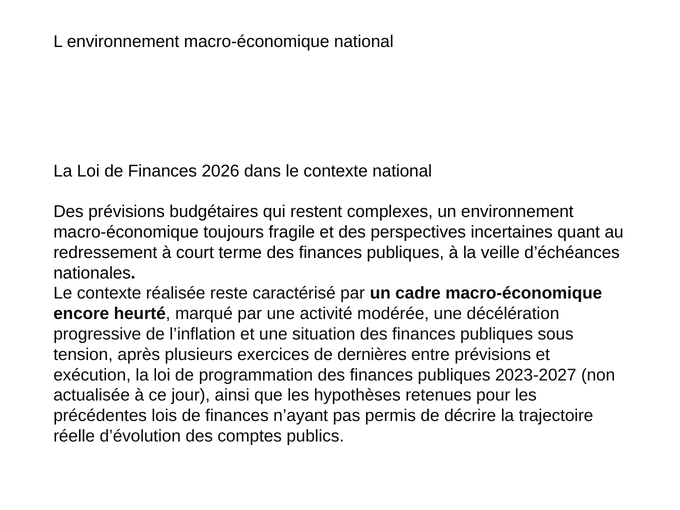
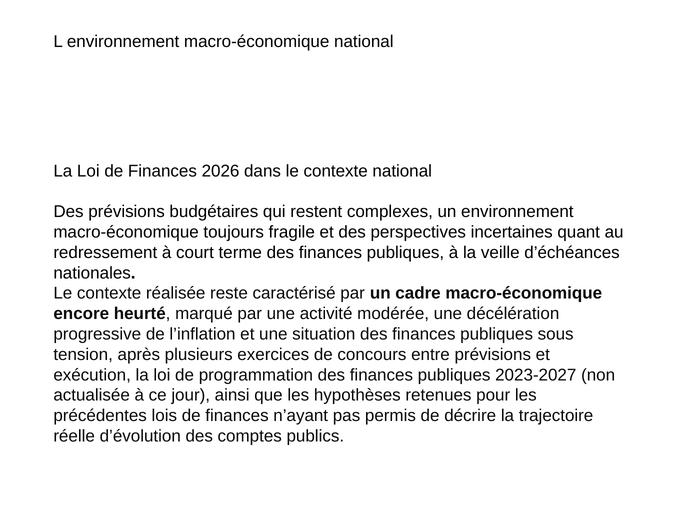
dernières: dernières -> concours (372, 354)
